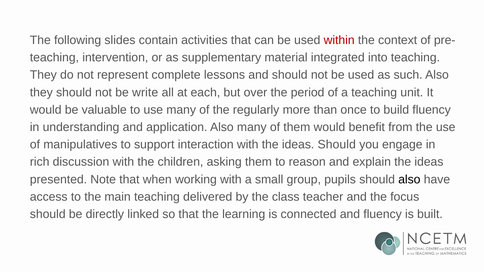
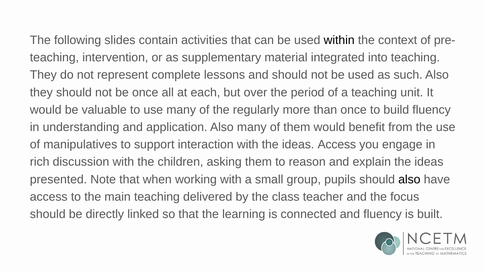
within colour: red -> black (339, 40)
be write: write -> once (145, 92)
ideas Should: Should -> Access (337, 145)
